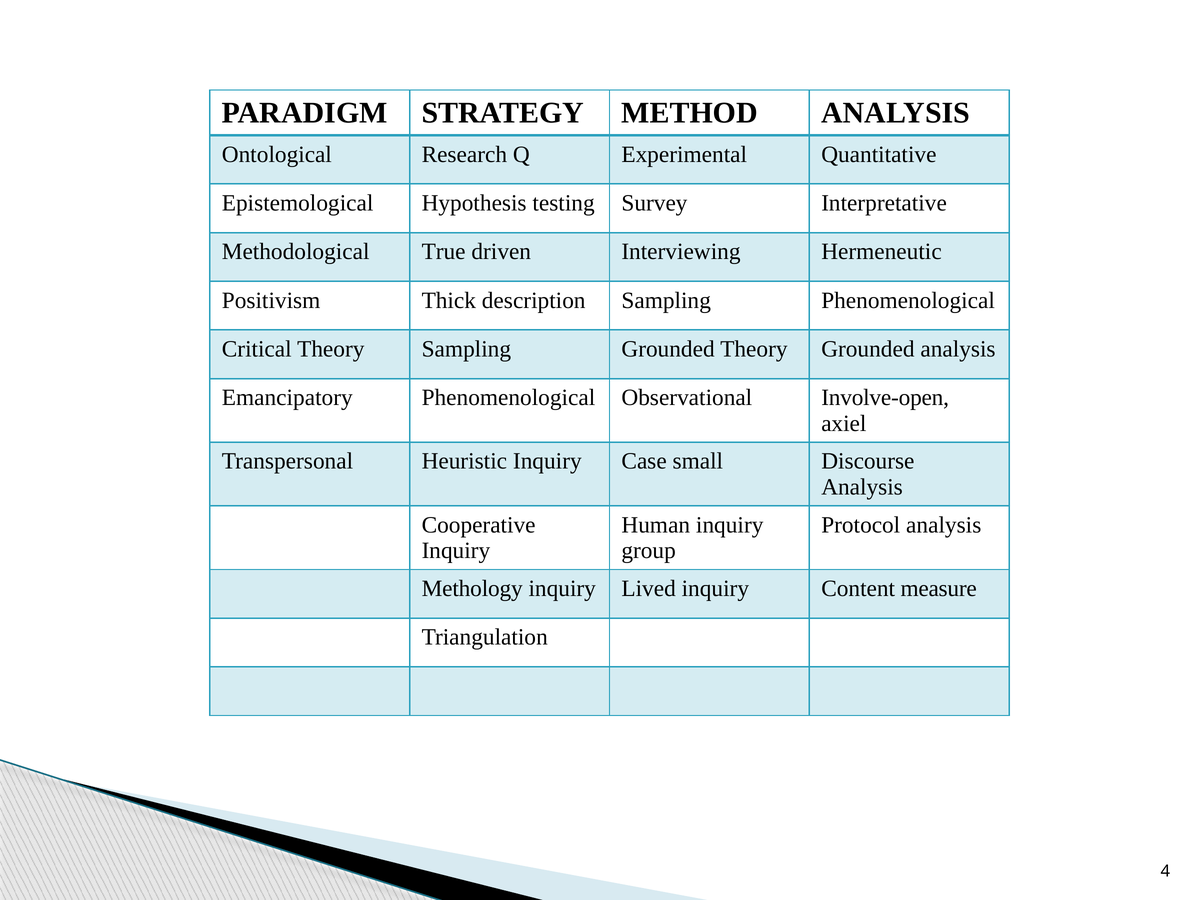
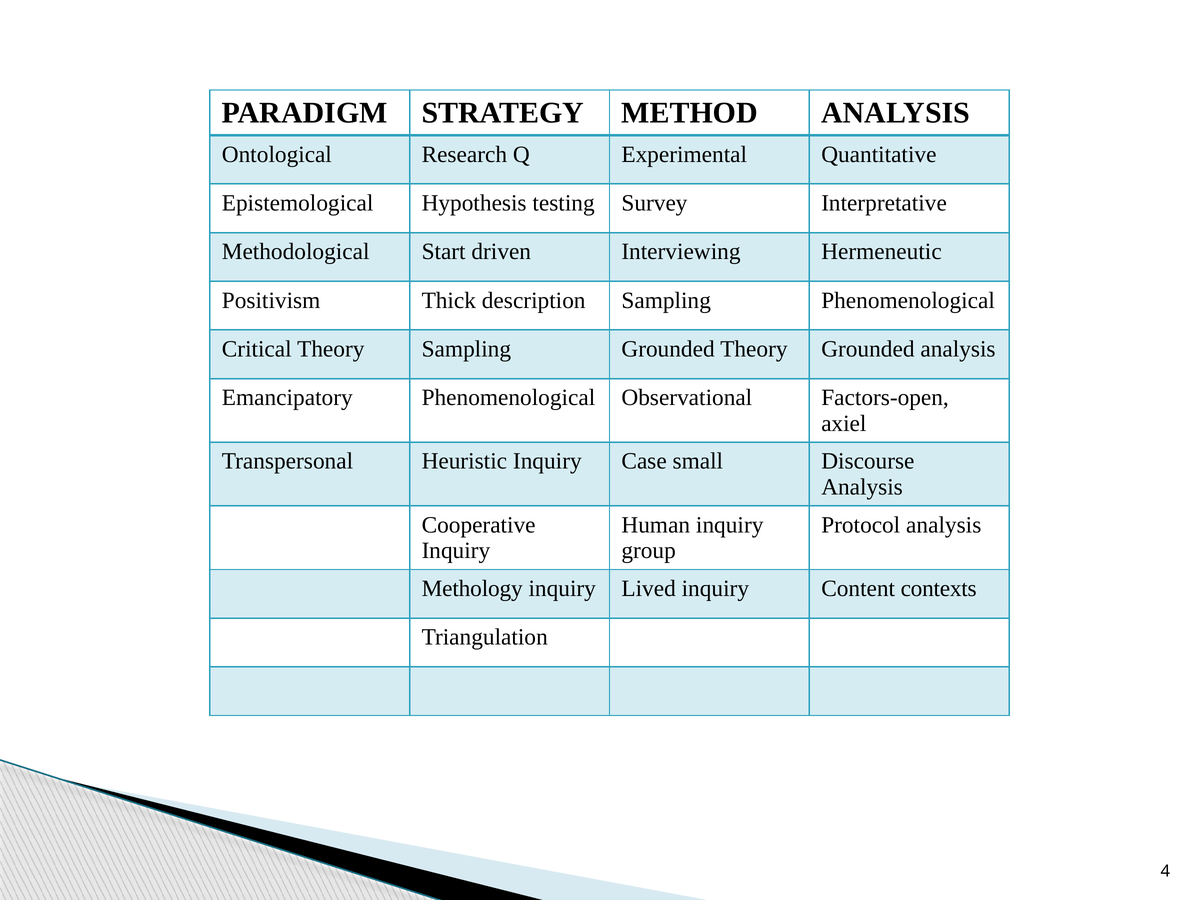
True: True -> Start (444, 251)
Involve-open: Involve-open -> Factors-open (885, 397)
measure: measure -> contexts (939, 588)
